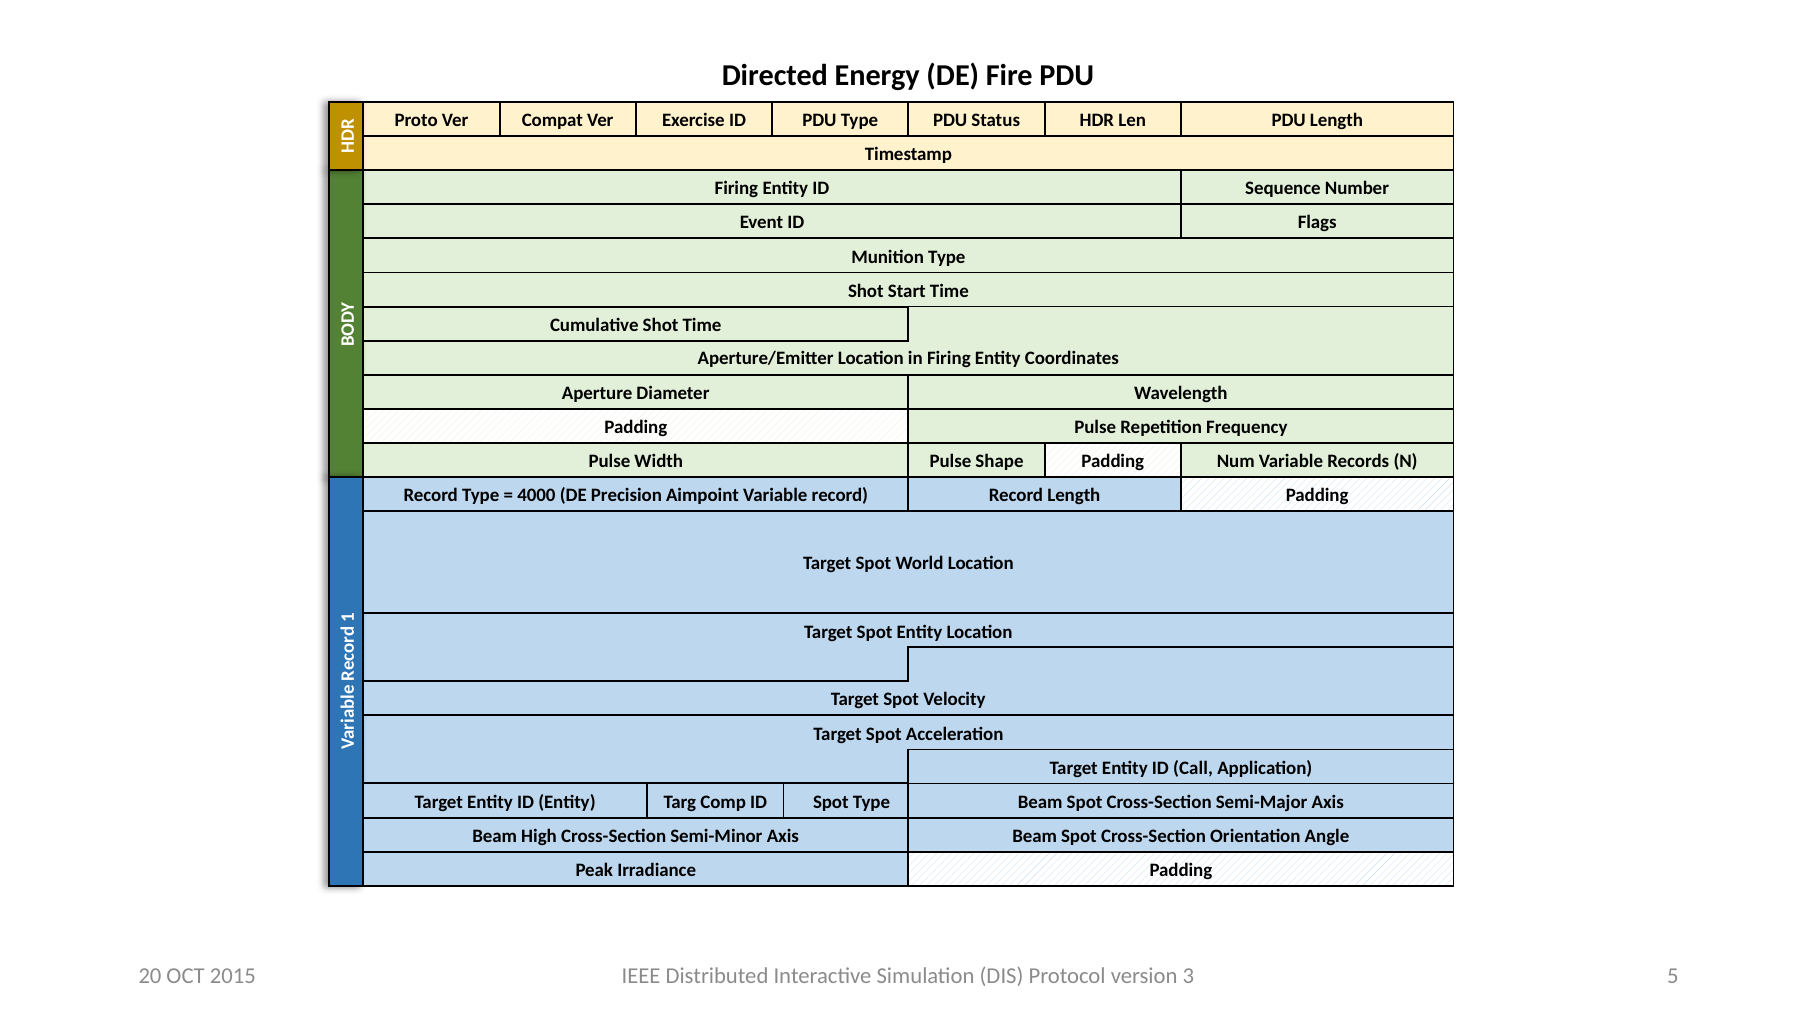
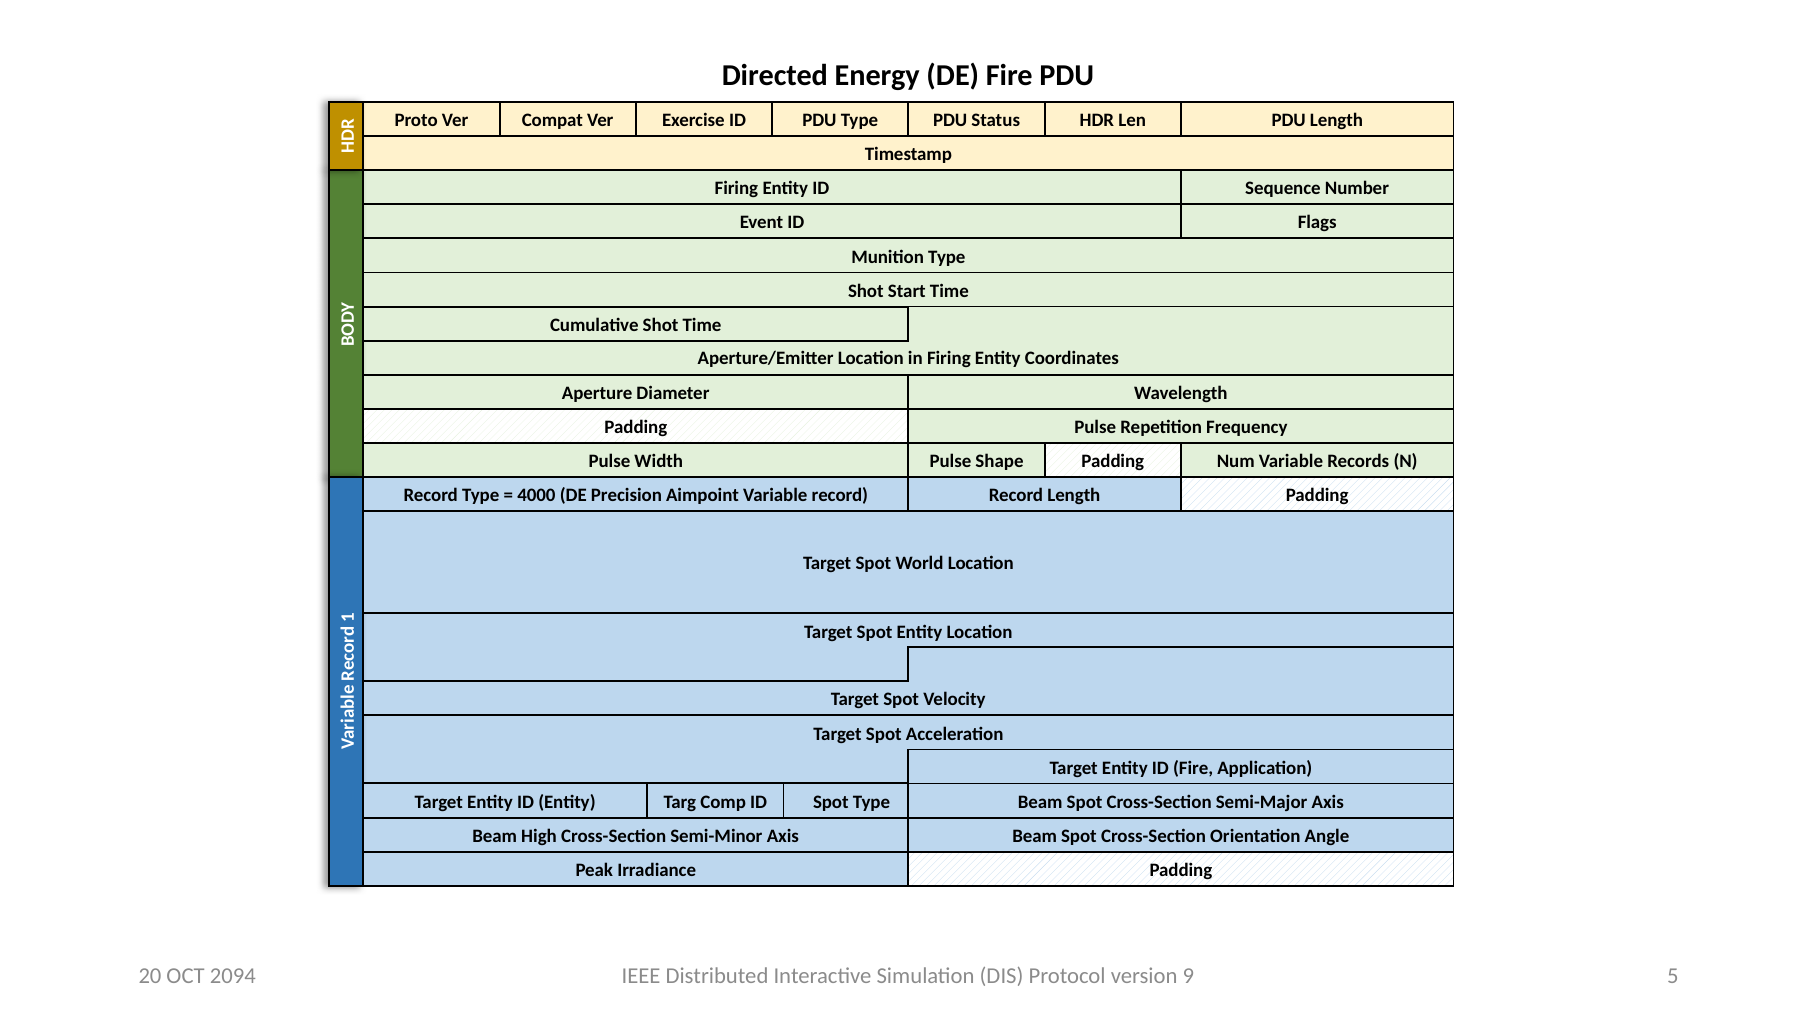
ID Call: Call -> Fire (1193, 768)
2015: 2015 -> 2094 (233, 976)
3: 3 -> 9 (1188, 976)
